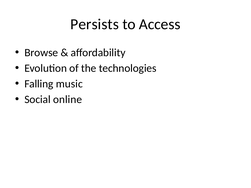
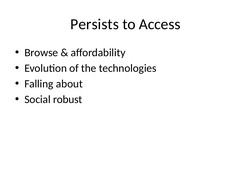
music: music -> about (69, 84)
online: online -> robust (68, 100)
